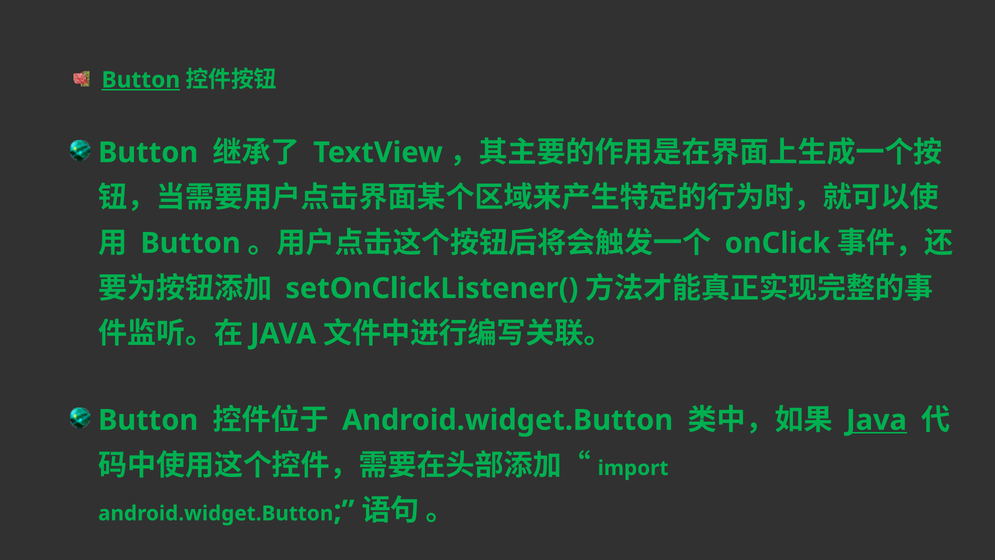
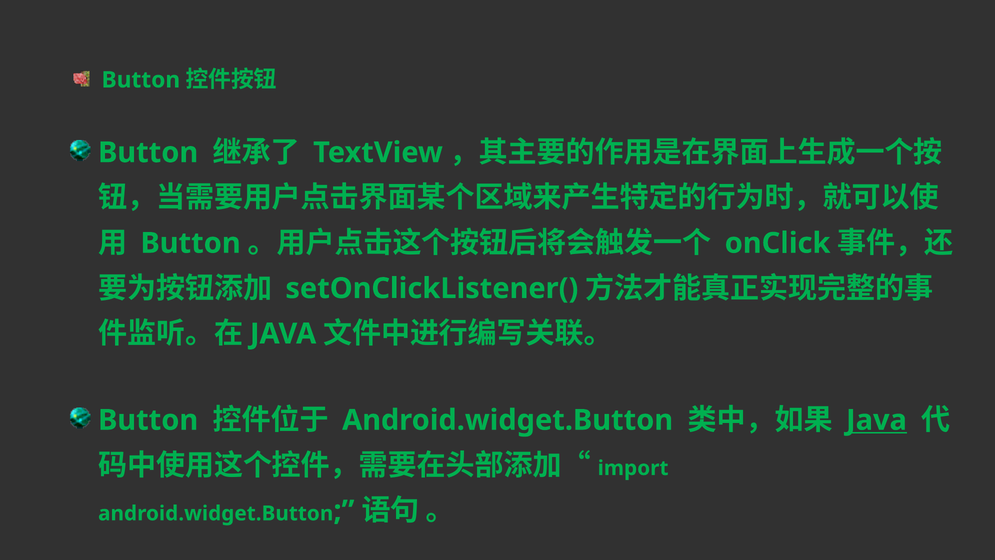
Button underline: present -> none (141, 80)
